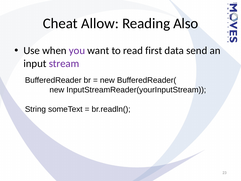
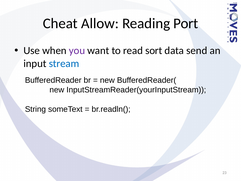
Also: Also -> Port (186, 23)
first: first -> sort (154, 51)
stream colour: purple -> blue (64, 63)
